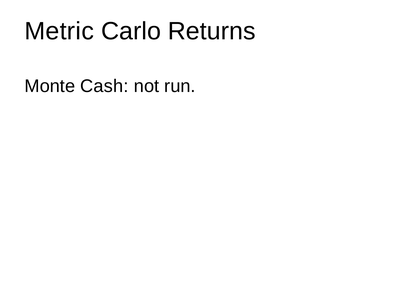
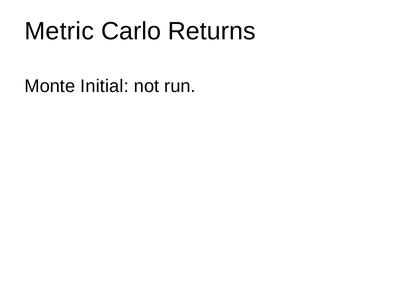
Cash: Cash -> Initial (104, 86)
